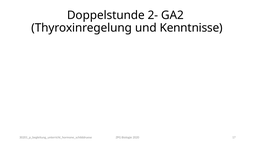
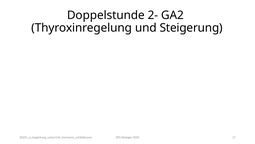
Kenntnisse: Kenntnisse -> Steigerung (191, 28)
